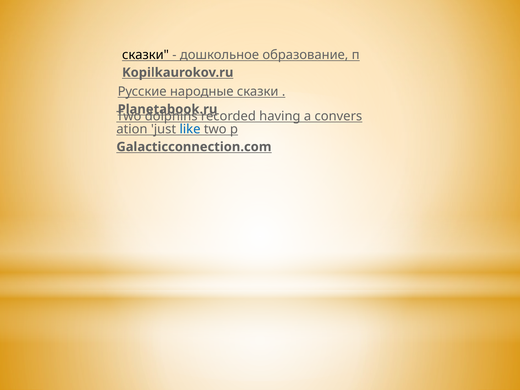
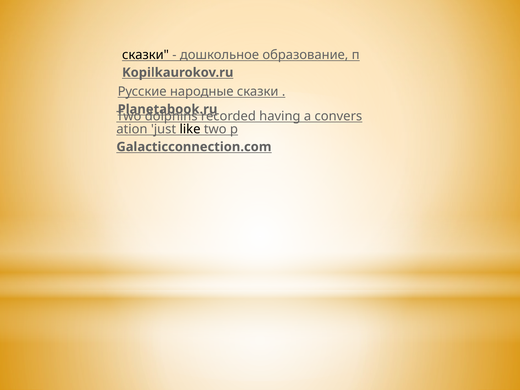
like colour: blue -> black (190, 129)
